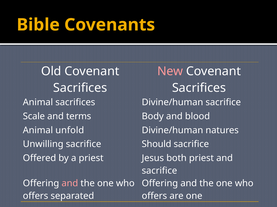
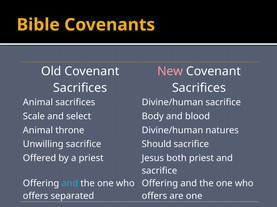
terms: terms -> select (79, 117)
unfold: unfold -> throne (70, 131)
and colour: pink -> light blue (70, 184)
